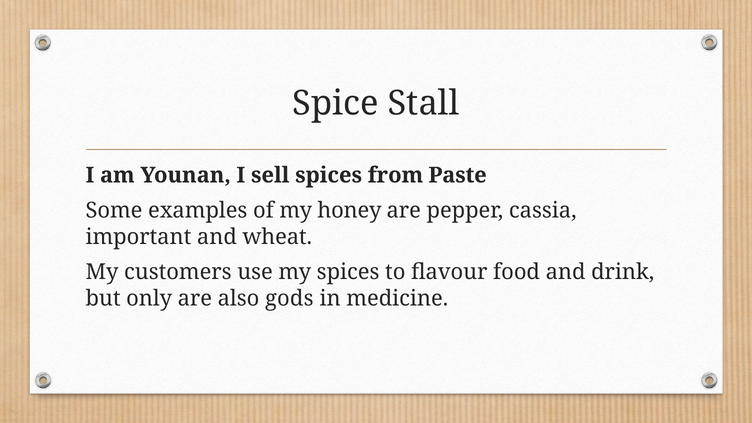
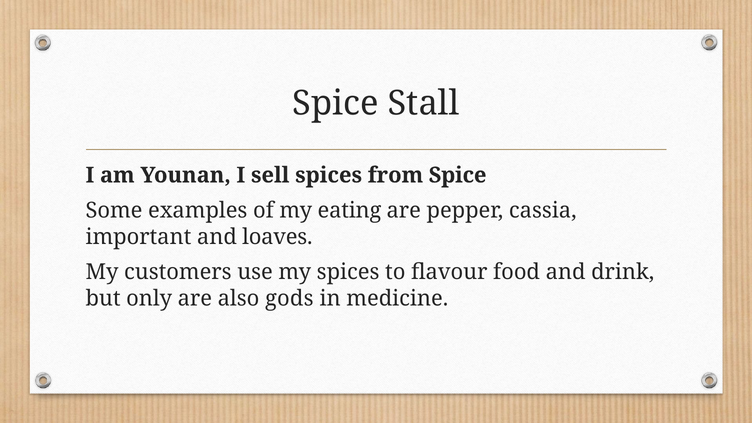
from Paste: Paste -> Spice (458, 175)
honey: honey -> eating (349, 211)
wheat: wheat -> loaves (277, 237)
